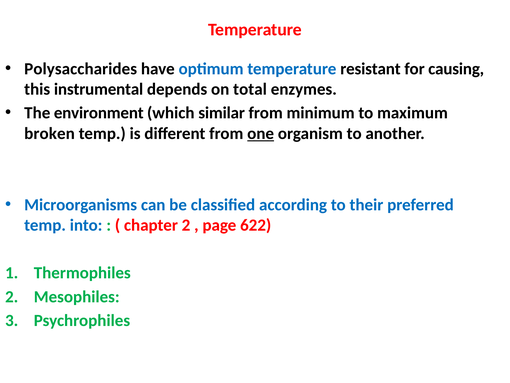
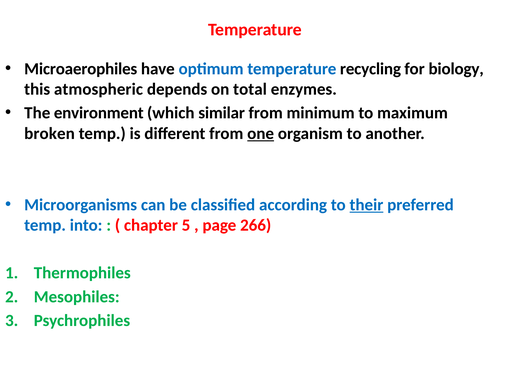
Polysaccharides: Polysaccharides -> Microaerophiles (81, 69)
resistant: resistant -> recycling (370, 69)
causing: causing -> biology (456, 69)
instrumental: instrumental -> atmospheric (98, 89)
their underline: none -> present (366, 205)
chapter 2: 2 -> 5 (186, 225)
622: 622 -> 266 (256, 225)
